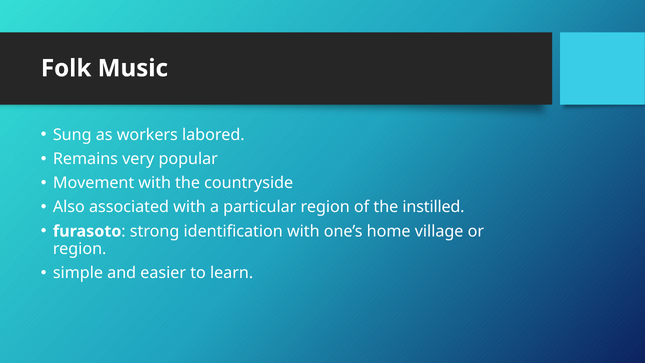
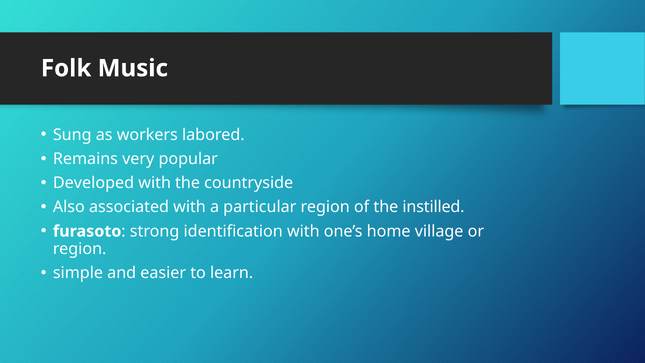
Movement: Movement -> Developed (94, 183)
